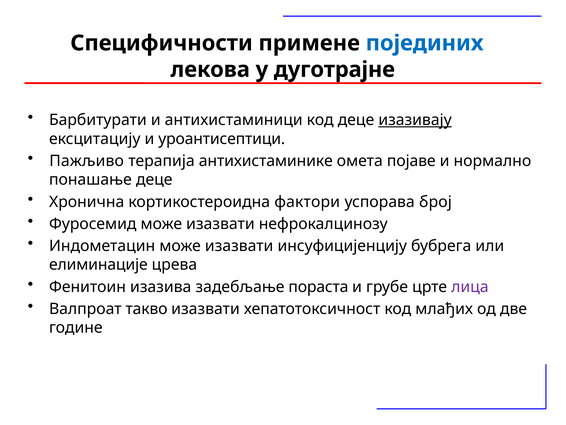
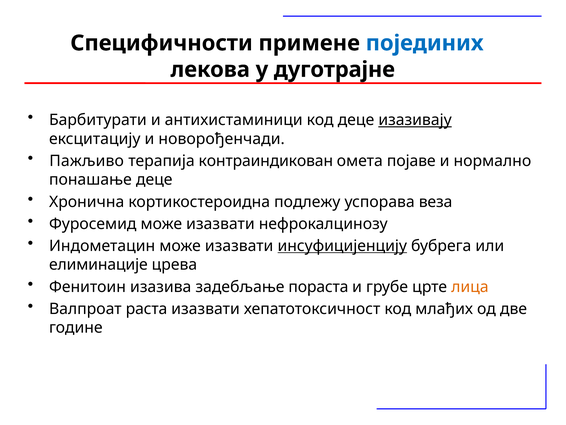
уроантисептици: уроантисептици -> новорођенчади (222, 139)
антихистаминике: антихистаминике -> контраиндикован (266, 161)
фактори: фактори -> подлежу (307, 202)
број: број -> везa (436, 202)
инсуфицијенцију underline: none -> present (342, 246)
лица colour: purple -> orange (470, 286)
такво: такво -> раста (146, 309)
